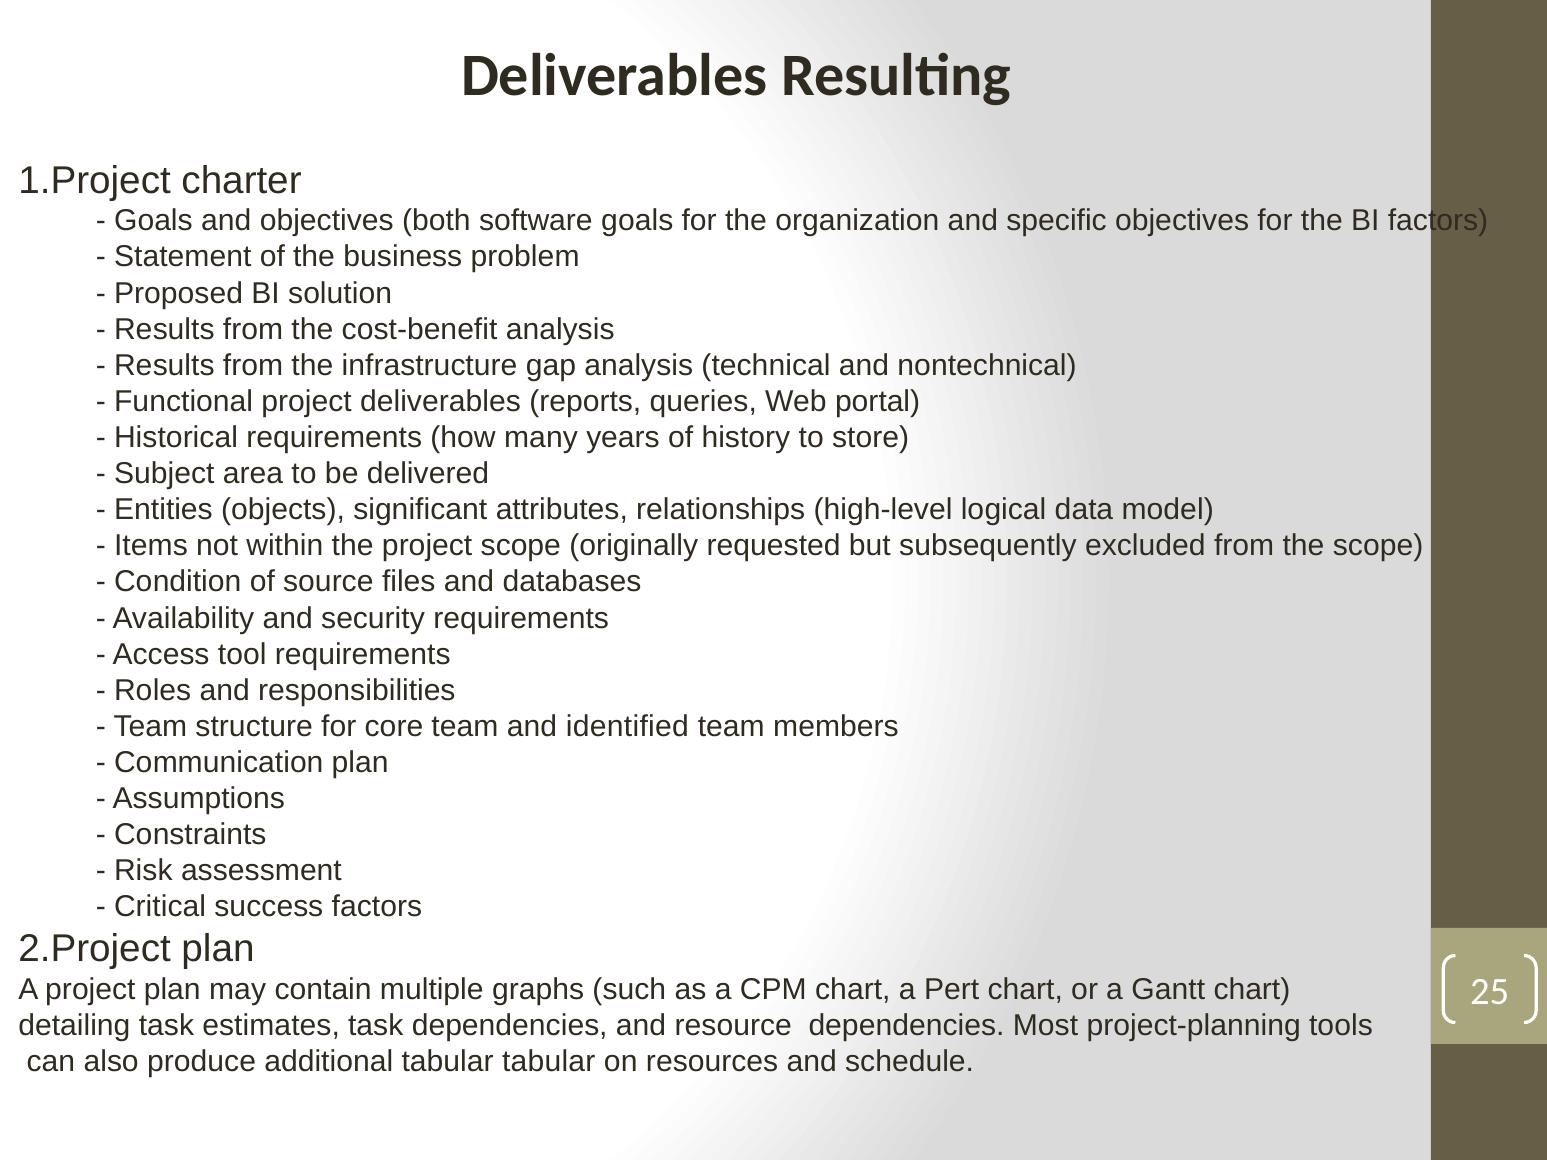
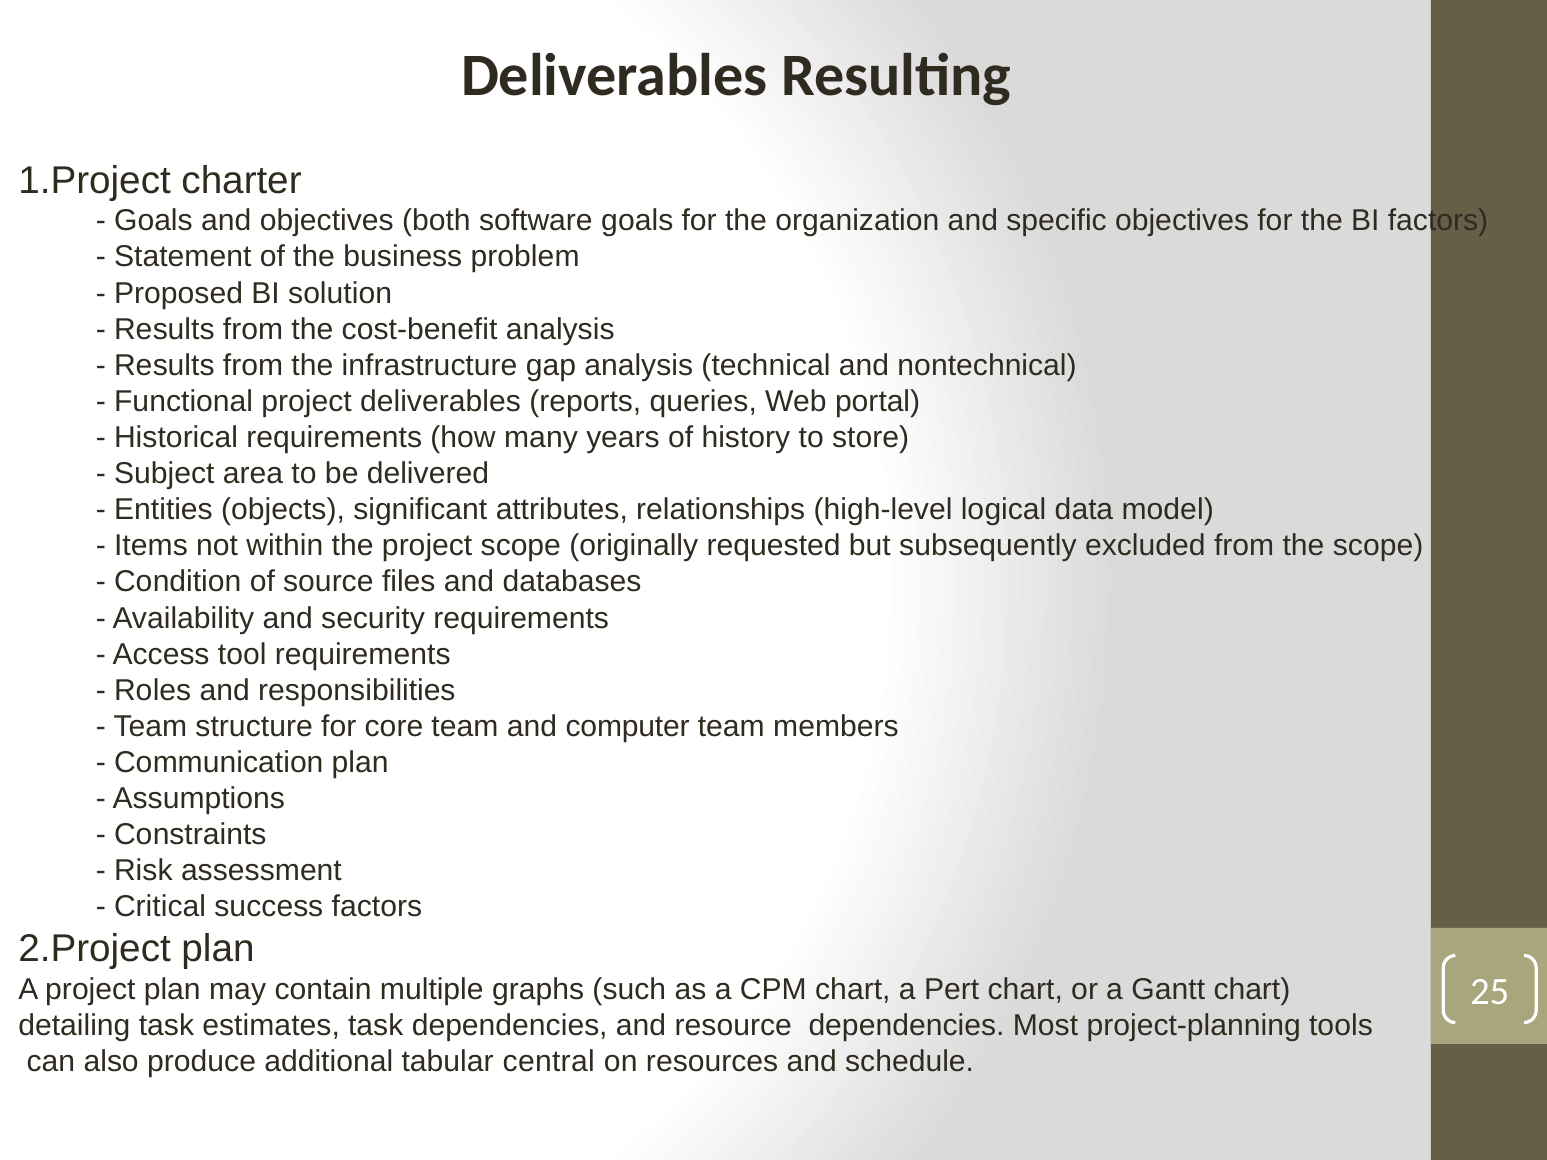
identified: identified -> computer (628, 727)
tabular tabular: tabular -> central (549, 1062)
